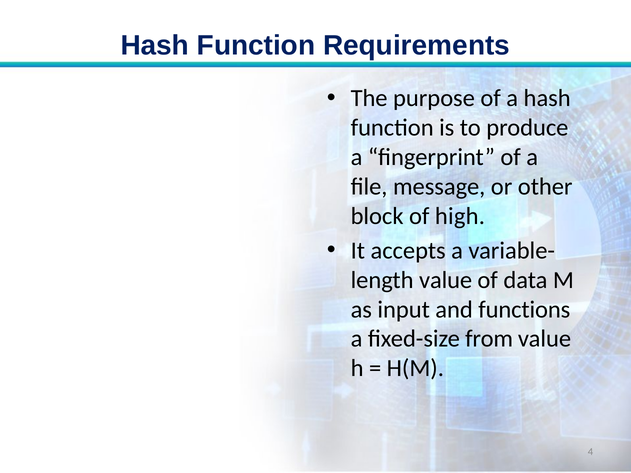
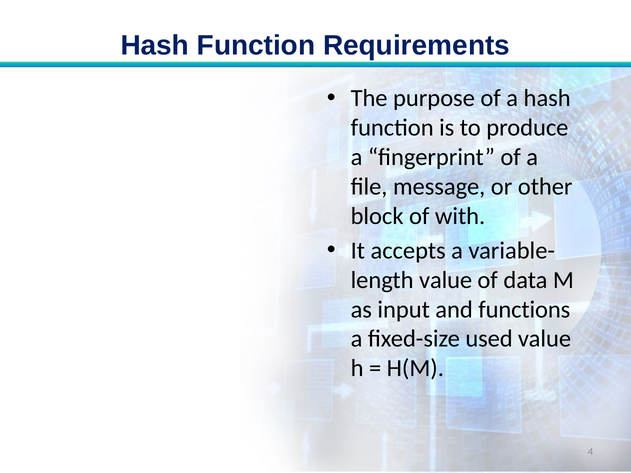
high: high -> with (460, 216)
from: from -> used (489, 339)
